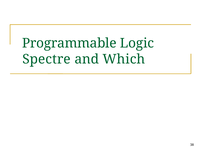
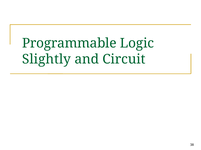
Spectre: Spectre -> Slightly (47, 60)
Which: Which -> Circuit (124, 60)
